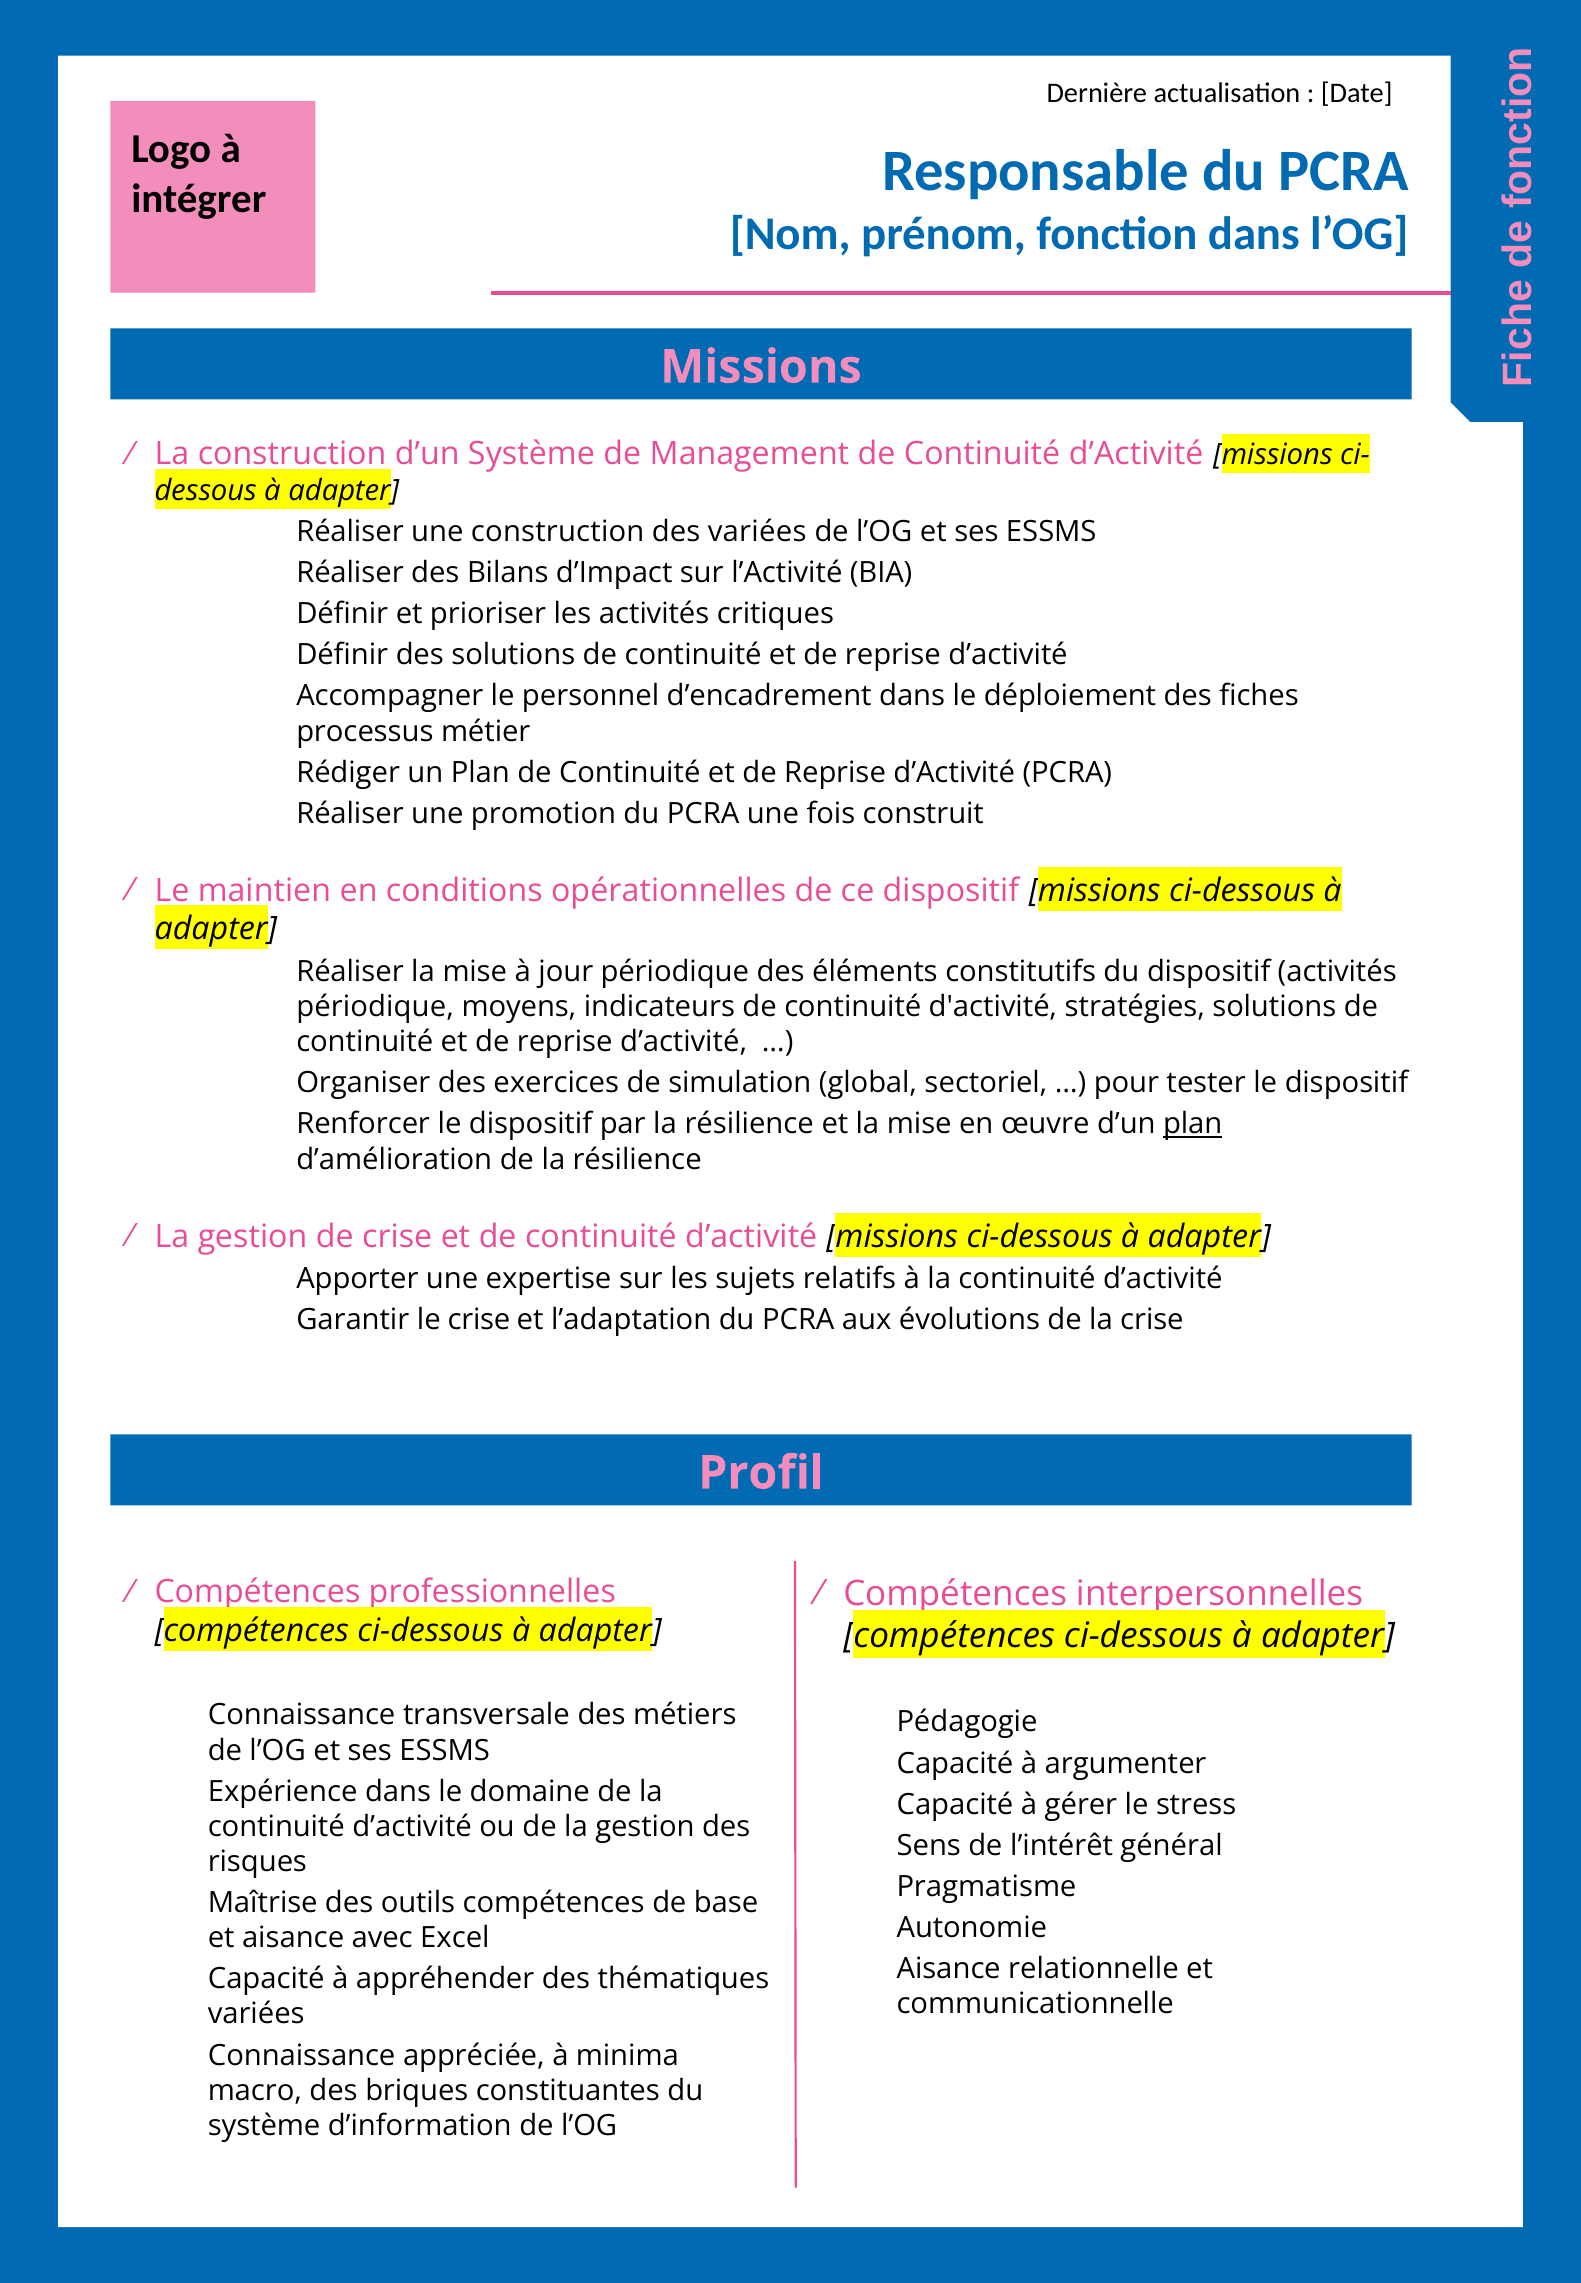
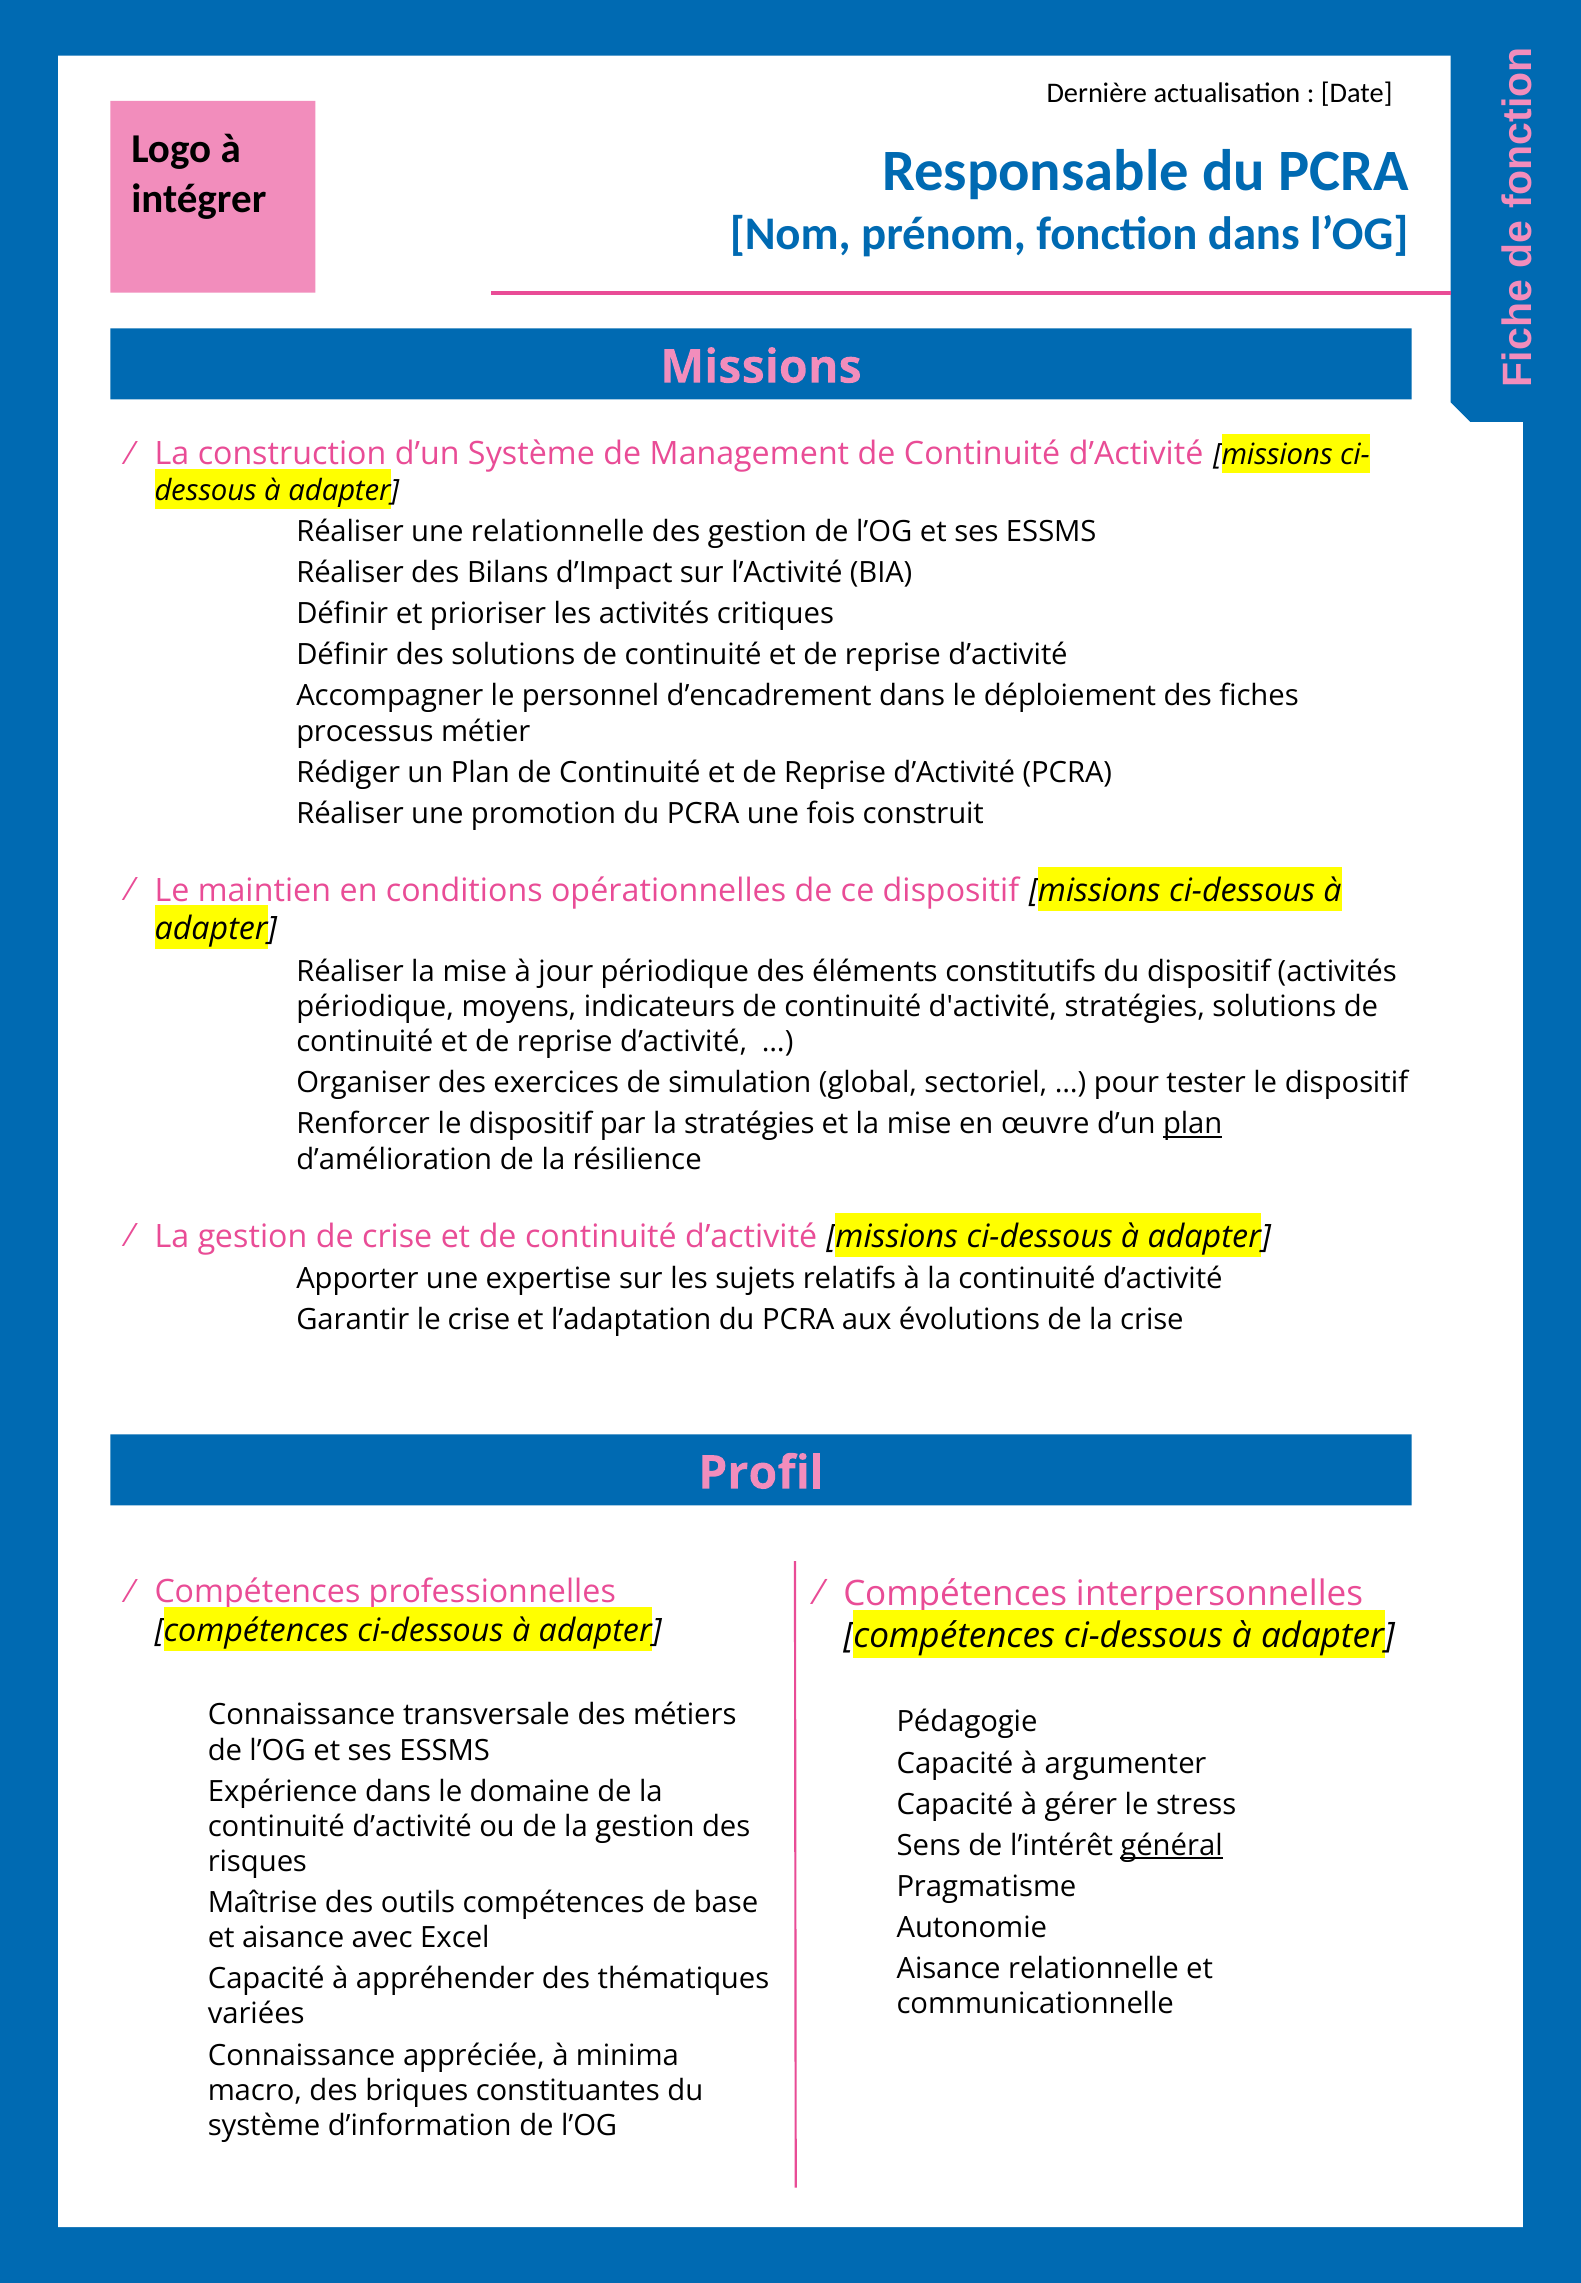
une construction: construction -> relationnelle (558, 532)
des variées: variées -> gestion (757, 532)
par la résilience: résilience -> stratégies (749, 1125)
général underline: none -> present (1172, 1846)
